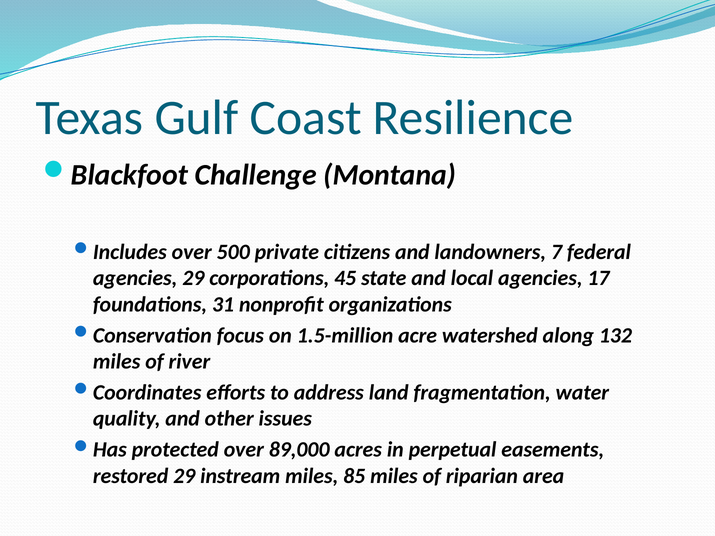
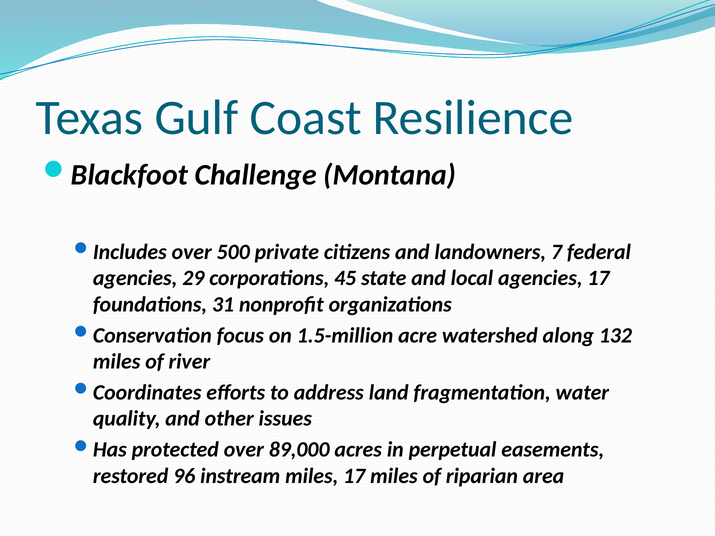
restored 29: 29 -> 96 (184, 476)
miles 85: 85 -> 17 (354, 476)
